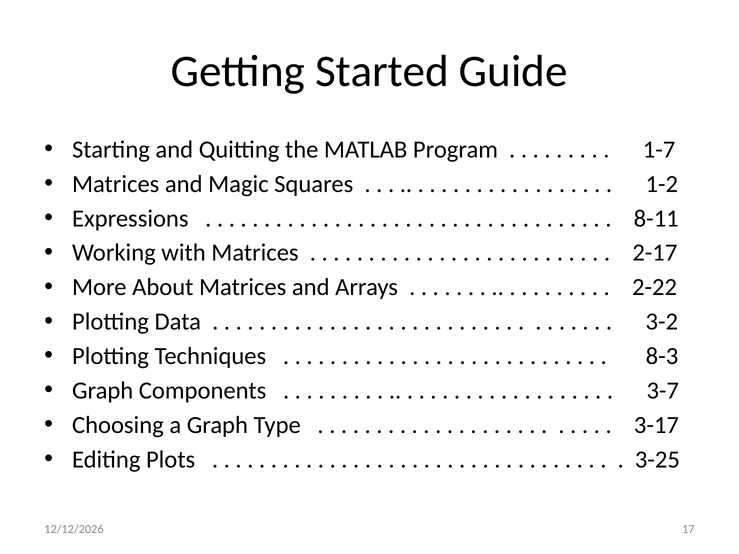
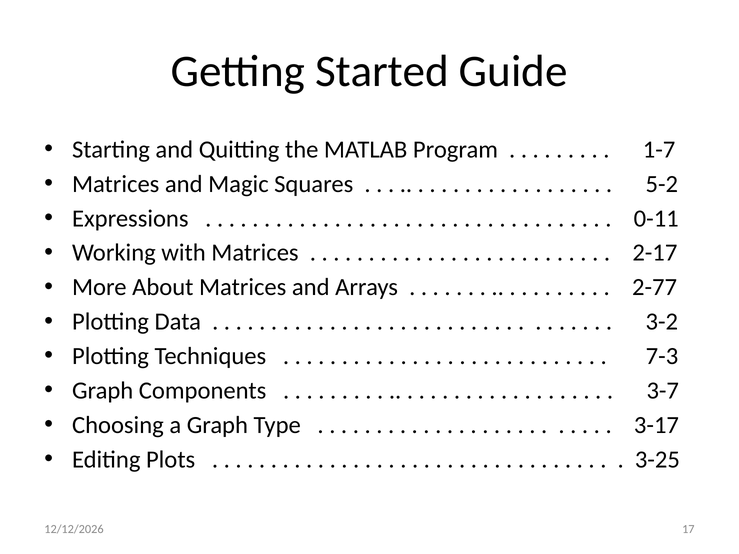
1-2: 1-2 -> 5-2 (662, 184)
8-11: 8-11 -> 0-11 (656, 218)
2-22: 2-22 -> 2-77 (655, 287)
8-3: 8-3 -> 7-3 (662, 356)
